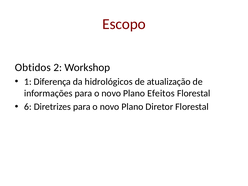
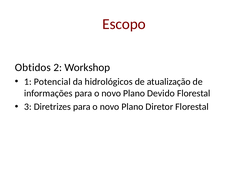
Diferença: Diferença -> Potencial (52, 82)
Efeitos: Efeitos -> Devido (161, 93)
6: 6 -> 3 (28, 107)
